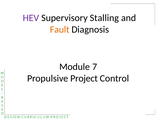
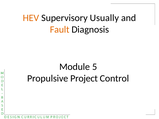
HEV colour: purple -> orange (31, 18)
Stalling: Stalling -> Usually (104, 18)
7: 7 -> 5 (95, 67)
